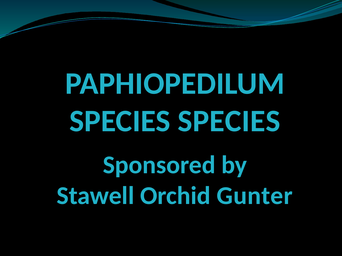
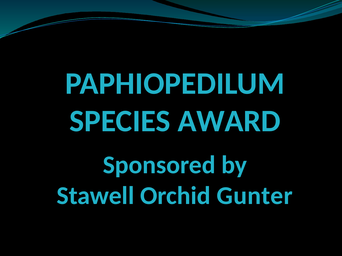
SPECIES SPECIES: SPECIES -> AWARD (229, 121)
